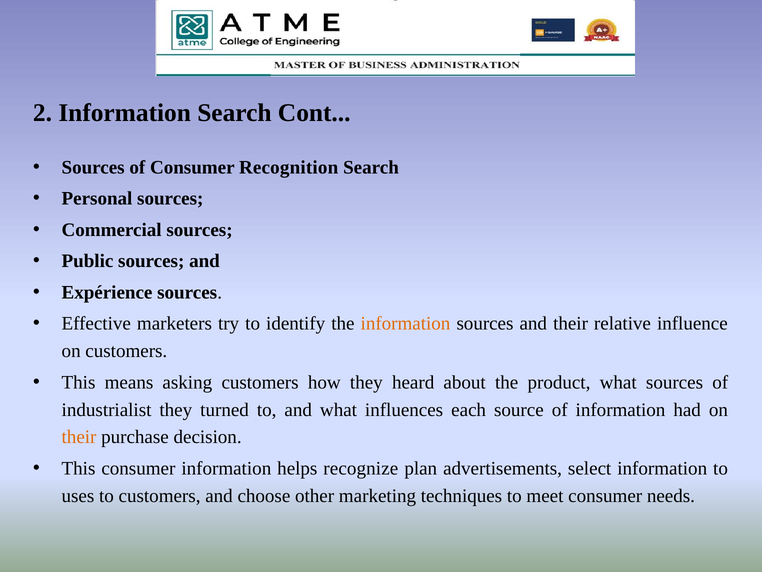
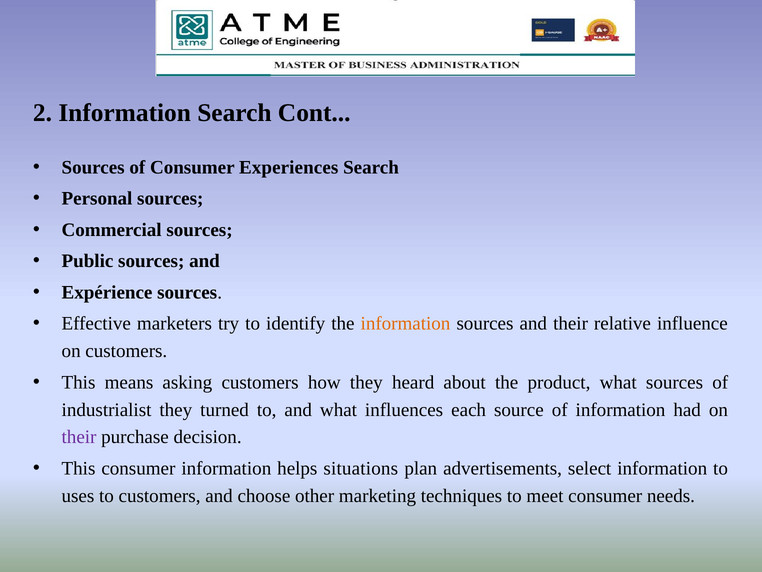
Recognition: Recognition -> Experiences (289, 167)
their colour: orange -> purple (79, 437)
recognize: recognize -> situations (361, 468)
